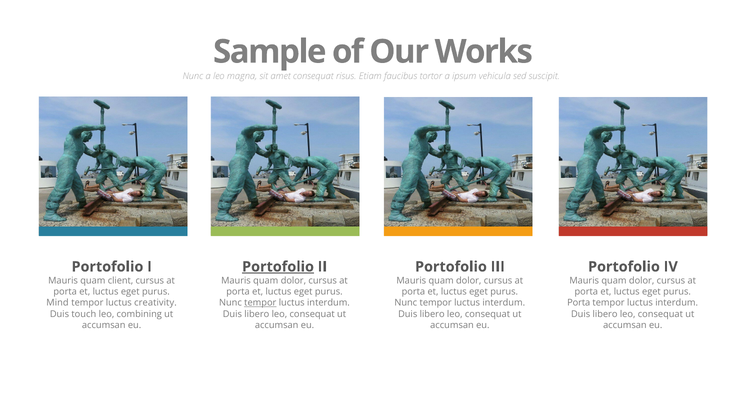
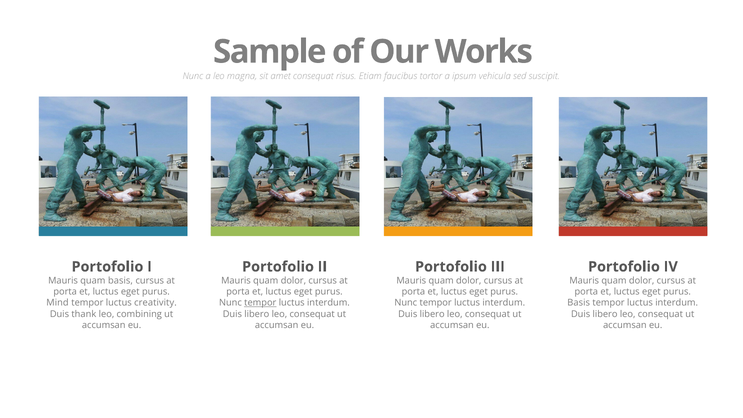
Portofolio underline: present -> none (278, 267)
quam client: client -> basis (120, 281)
Porta: Porta -> Basis (579, 303)
touch: touch -> thank (84, 314)
